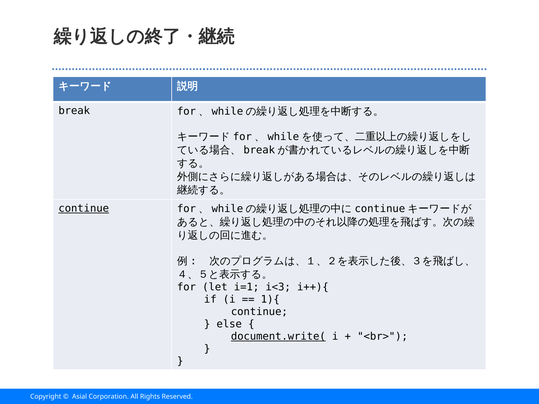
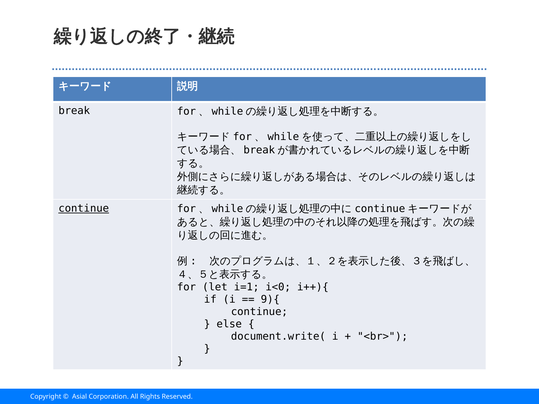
i<3: i<3 -> i<0 (278, 287)
1){: 1){ -> 9){ (270, 300)
document.write( underline: present -> none (278, 337)
